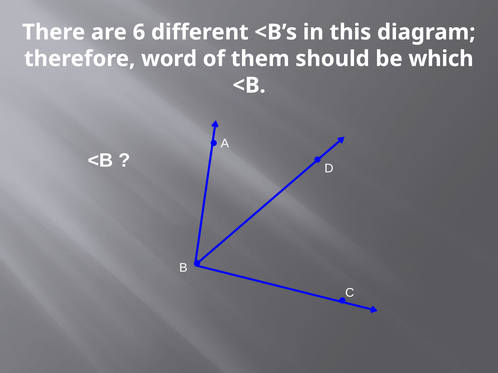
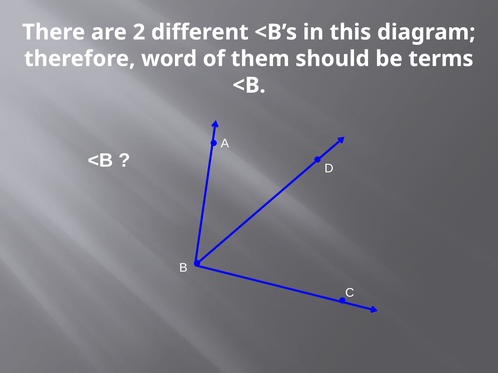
6: 6 -> 2 (139, 32)
which: which -> terms (441, 59)
